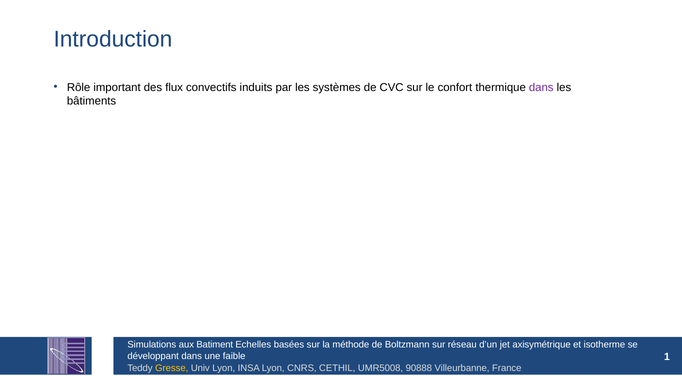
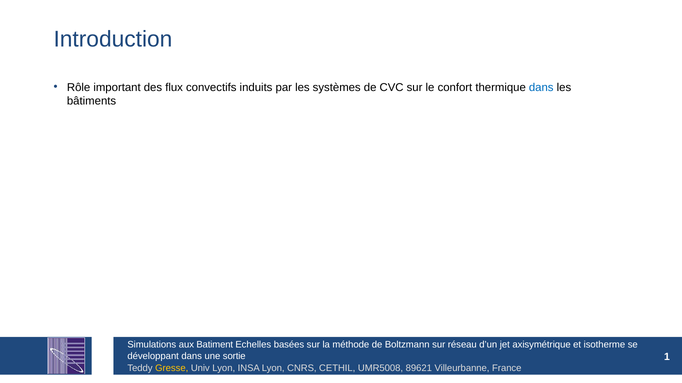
dans colour: purple -> blue (541, 87)
faible: faible -> sortie (234, 357)
90888: 90888 -> 89621 (419, 369)
